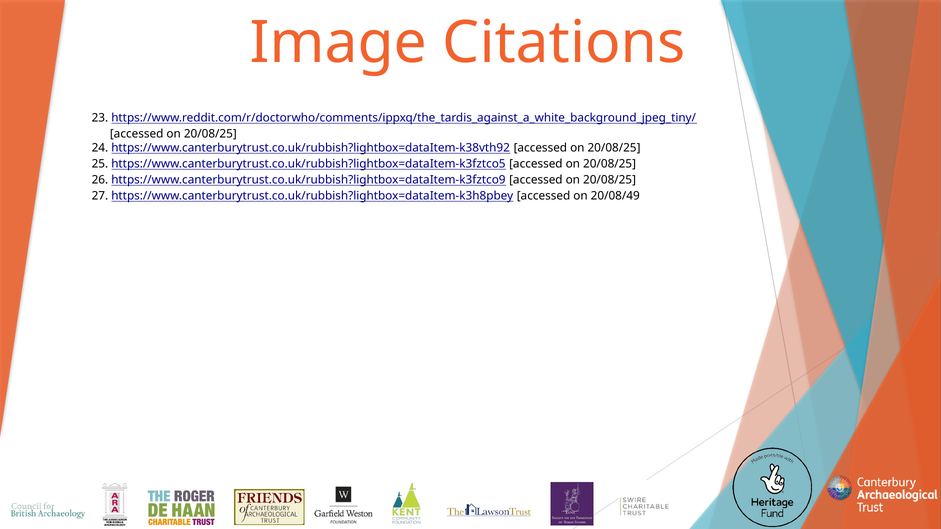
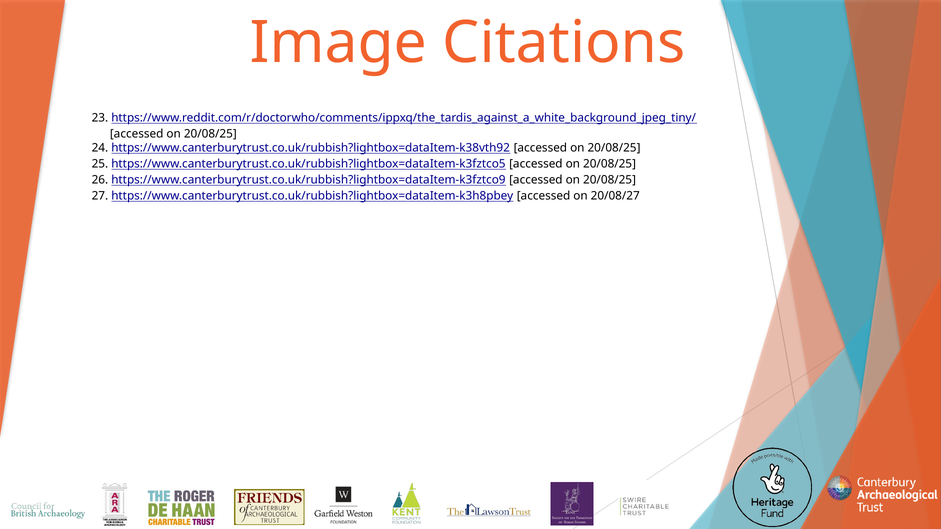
20/08/49: 20/08/49 -> 20/08/27 (615, 196)
